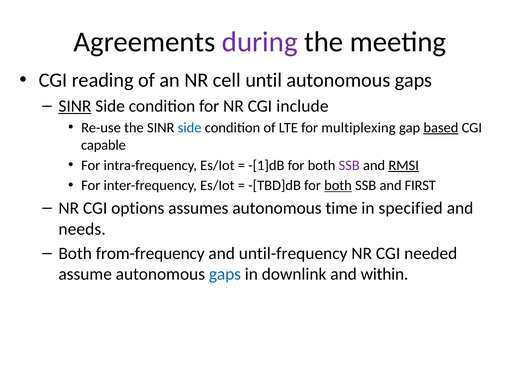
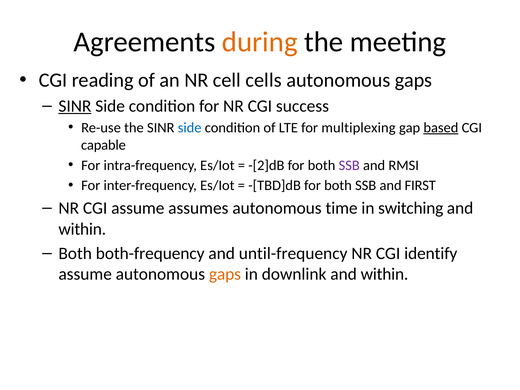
during colour: purple -> orange (260, 42)
until: until -> cells (264, 80)
include: include -> success (302, 106)
-[1]dB: -[1]dB -> -[2]dB (266, 165)
RMSI underline: present -> none (404, 165)
both underline: present -> none (338, 186)
CGI options: options -> assume (138, 208)
specified: specified -> switching (411, 208)
needs: needs -> within (82, 229)
from-frequency: from-frequency -> both-frequency (150, 253)
needed: needed -> identify (431, 253)
gaps colour: blue -> orange (225, 274)
